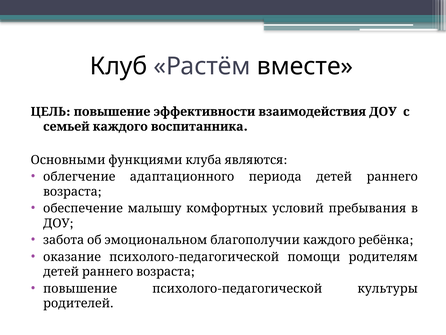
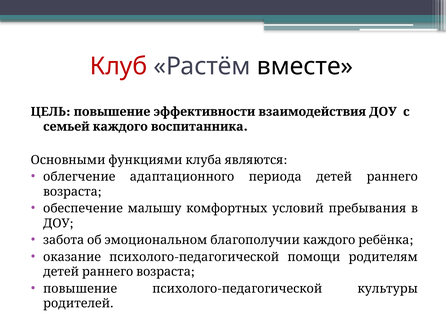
Клуб colour: black -> red (119, 66)
